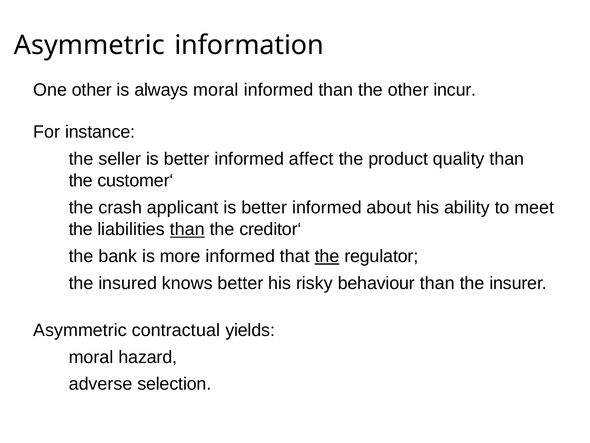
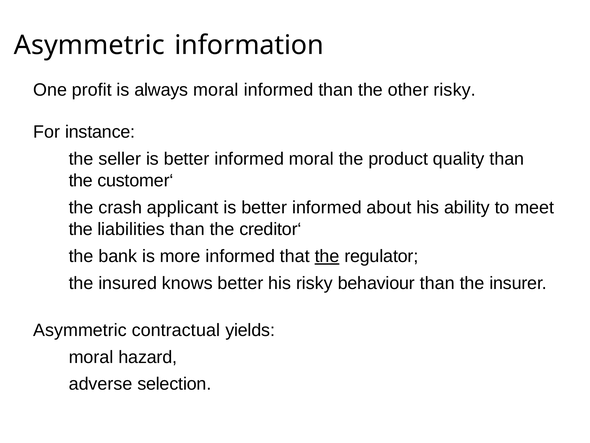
One other: other -> profit (92, 90)
other incur: incur -> risky (455, 90)
informed affect: affect -> moral (311, 159)
than underline: present -> none (187, 229)
